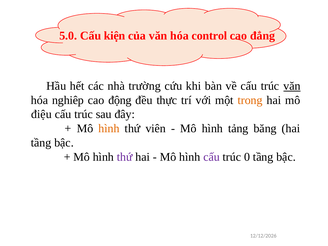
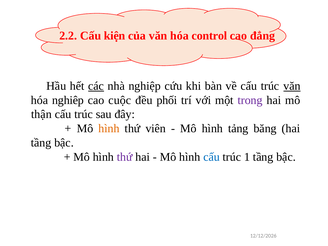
5.0: 5.0 -> 2.2 (68, 36)
các underline: none -> present (96, 86)
trường: trường -> nghiệp (145, 86)
động: động -> cuộc (120, 100)
thực: thực -> phối (167, 100)
trong colour: orange -> purple (250, 100)
điệu: điệu -> thận (41, 114)
cấu colour: purple -> blue (211, 157)
0: 0 -> 1 (247, 157)
